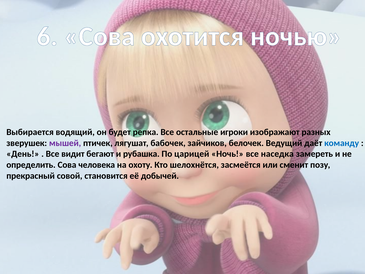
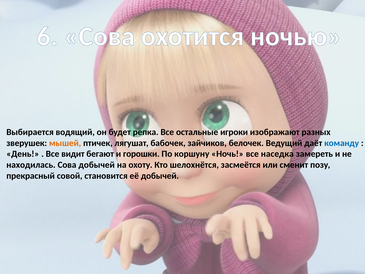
мышей colour: purple -> orange (65, 143)
рубашка: рубашка -> горошки (141, 154)
царицей: царицей -> коршуну (192, 154)
определить: определить -> находилась (31, 165)
Сова человека: человека -> добычей (97, 165)
